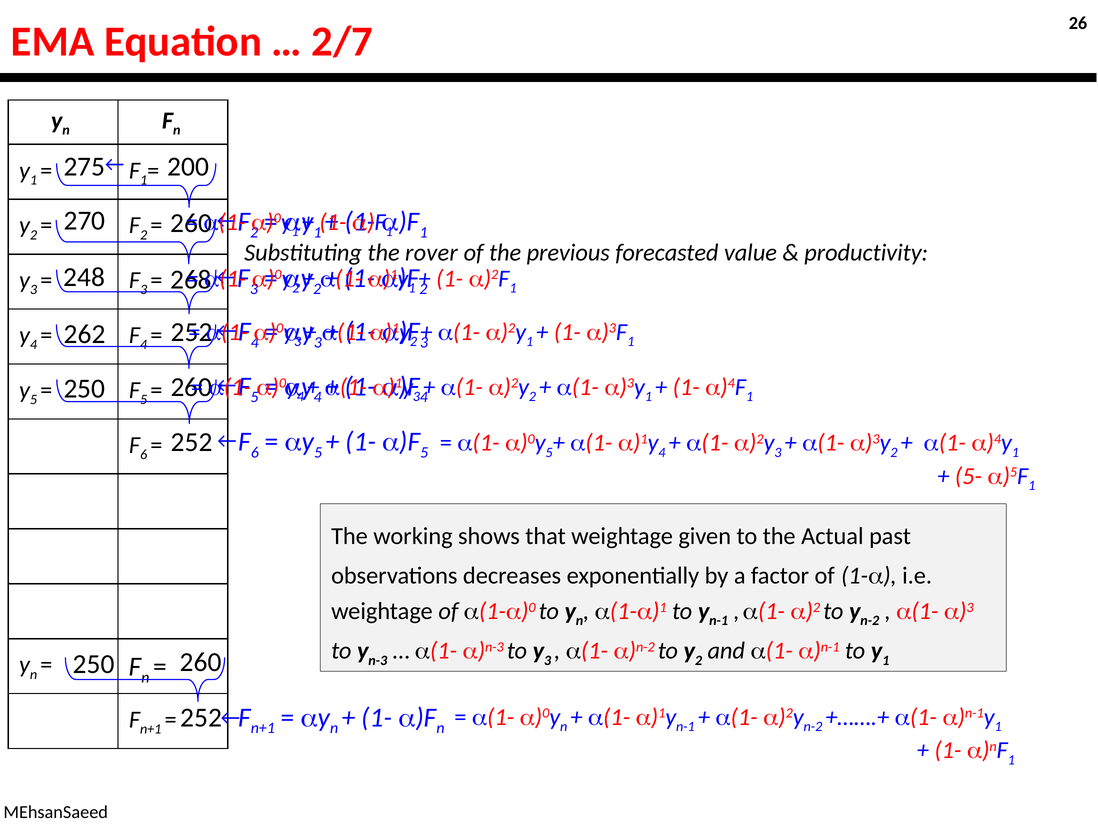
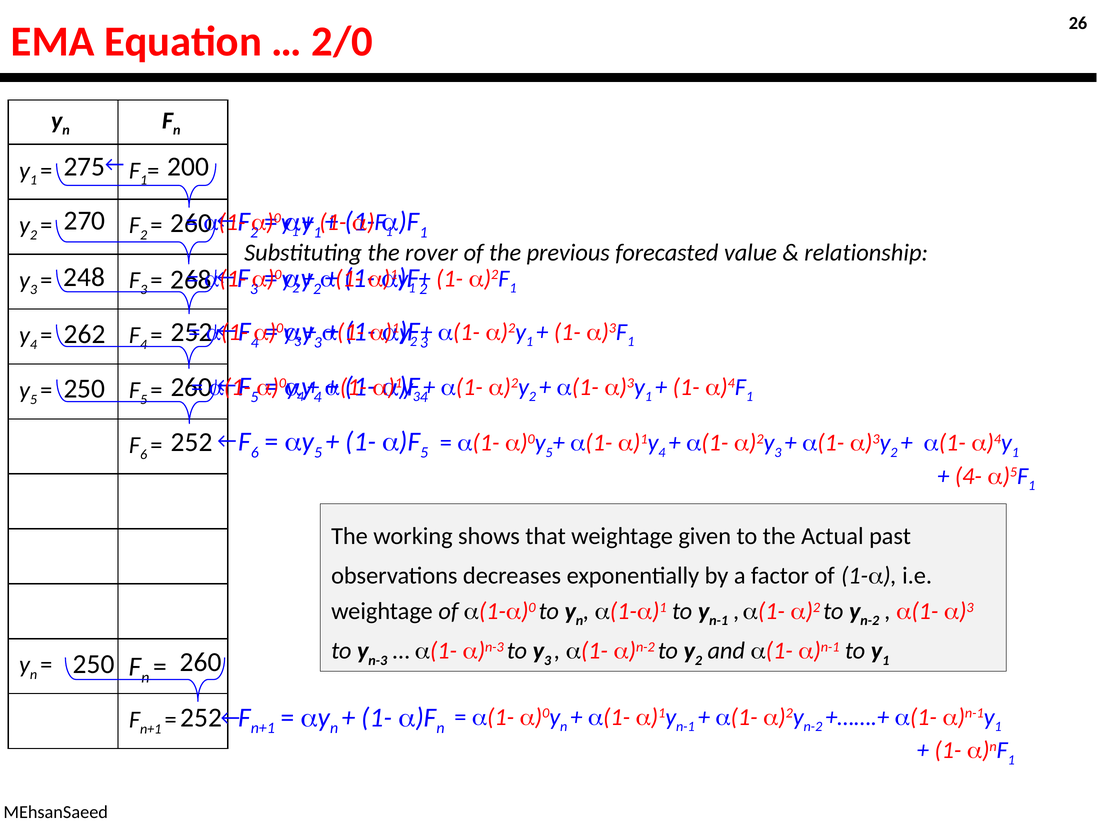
2/7: 2/7 -> 2/0 (342, 42)
productivity: productivity -> relationship (866, 253)
5-: 5- -> 4- (968, 476)
